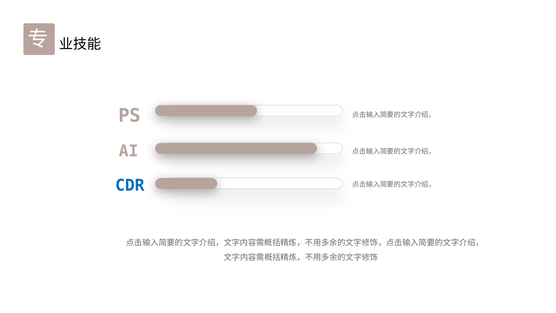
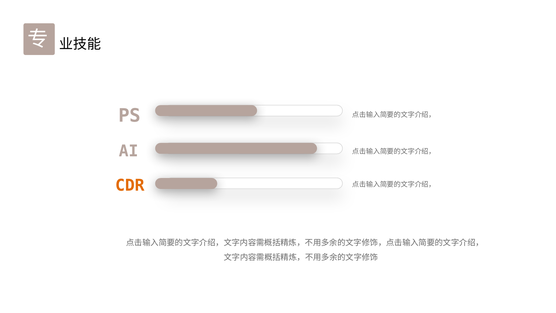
CDR colour: blue -> orange (130, 185)
